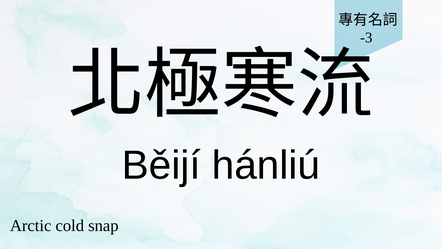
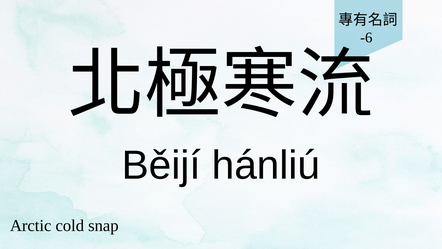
-3: -3 -> -6 (366, 38)
